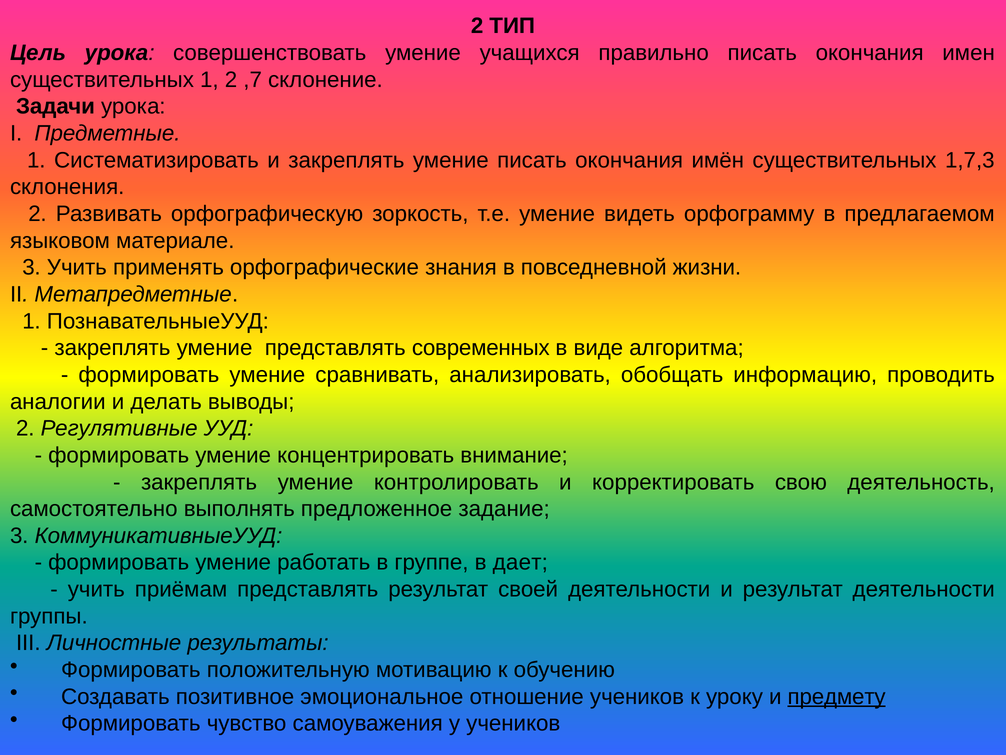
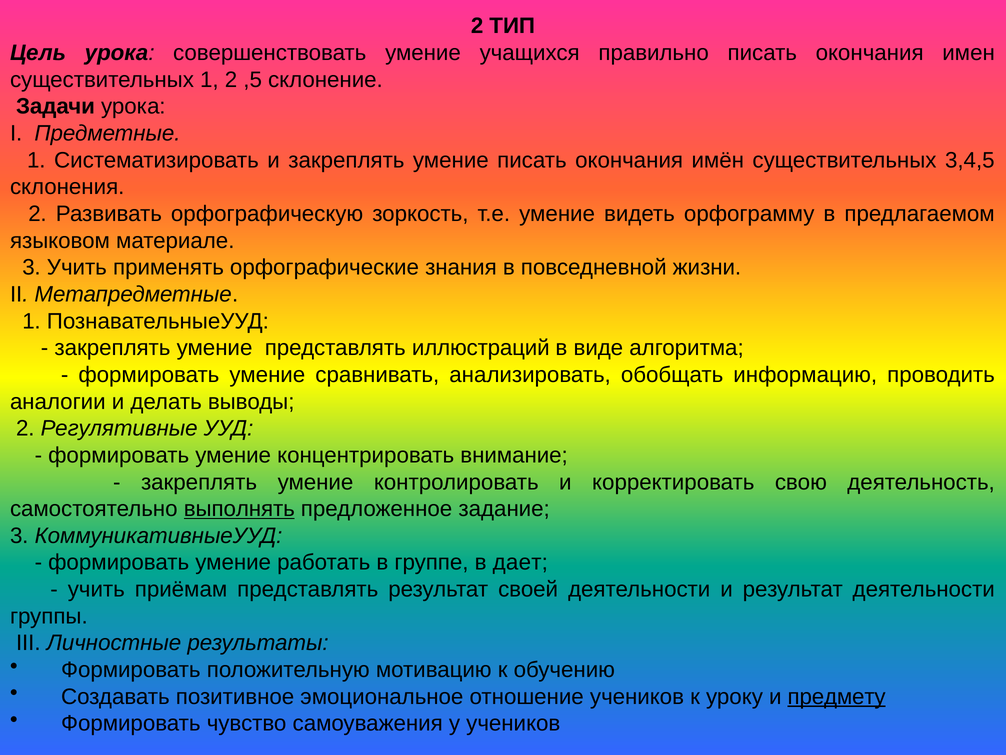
,7: ,7 -> ,5 (253, 80)
1,7,3: 1,7,3 -> 3,4,5 (970, 160)
современных: современных -> иллюстраций (481, 348)
выполнять underline: none -> present (239, 509)
